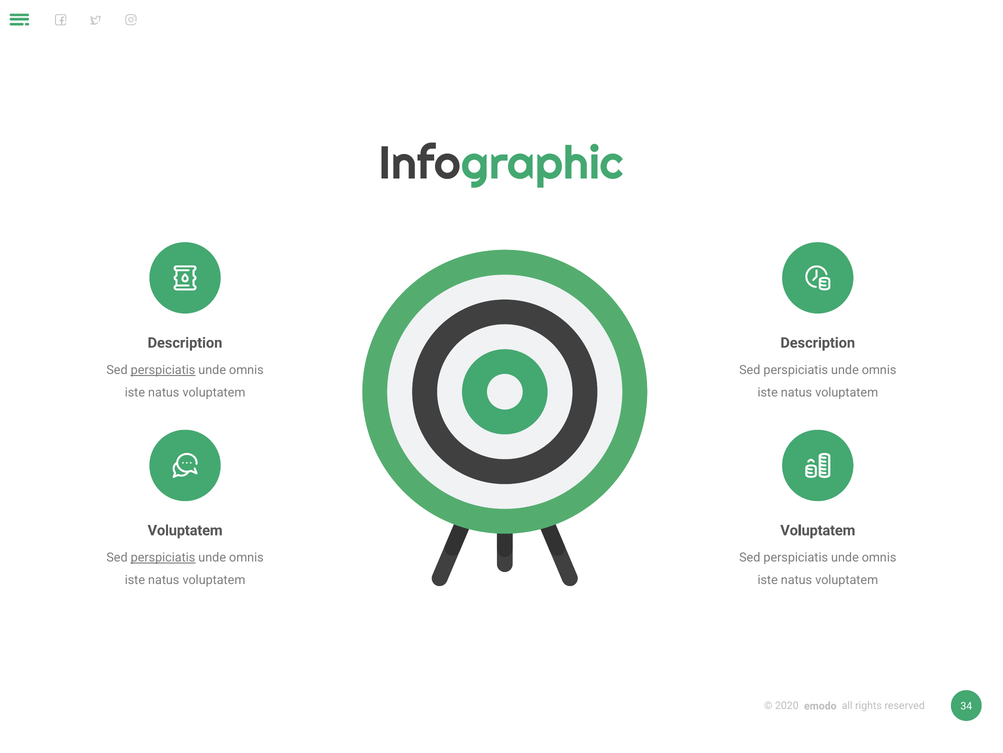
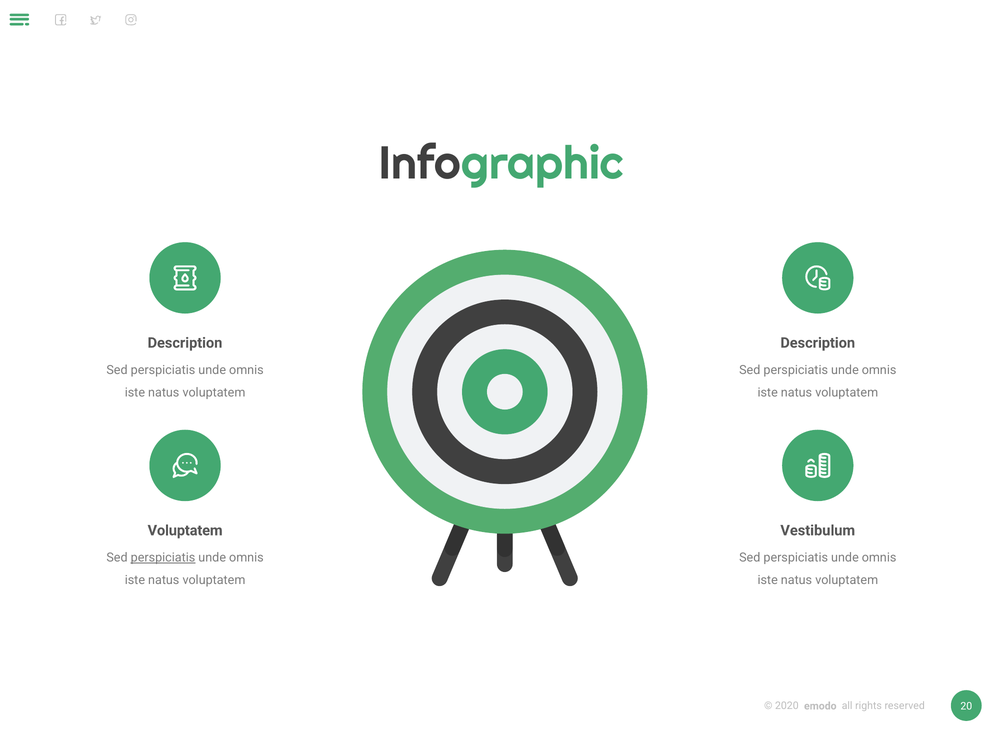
perspiciatis underline: present -> none (163, 370)
Voluptatem: Voluptatem -> Vestibulum (818, 530)
34: 34 -> 20 (966, 706)
